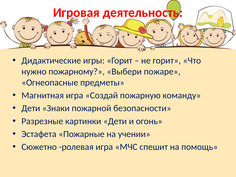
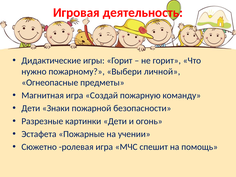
пожаре: пожаре -> личной (162, 72)
